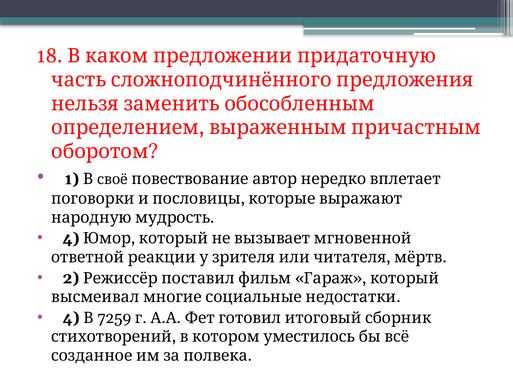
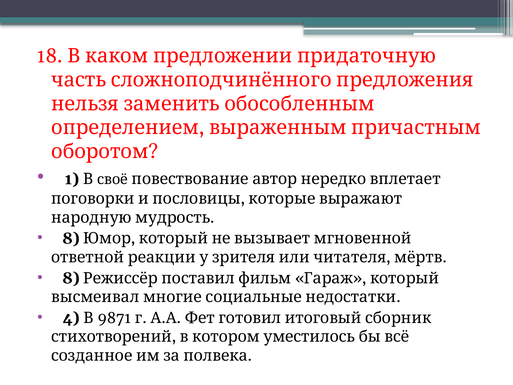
4: 4 -> 8 (71, 238)
2: 2 -> 8 (71, 278)
7259: 7259 -> 9871 (114, 318)
